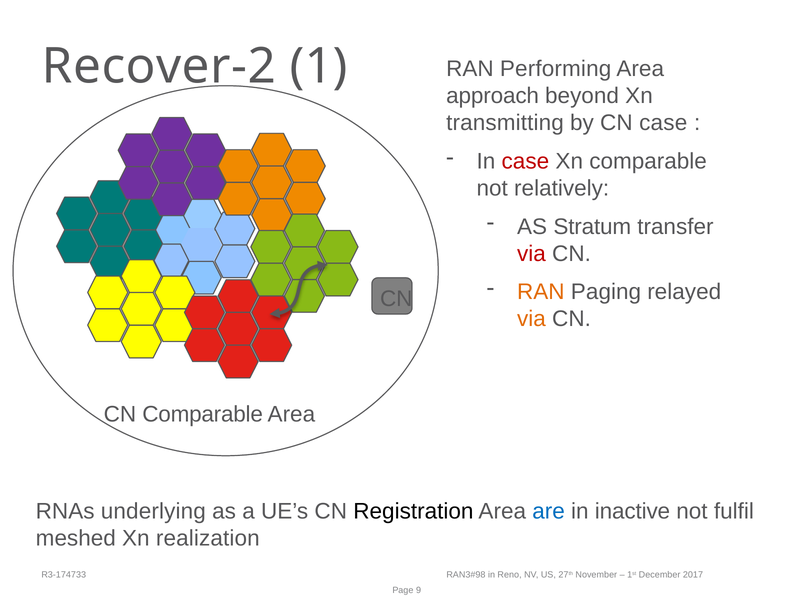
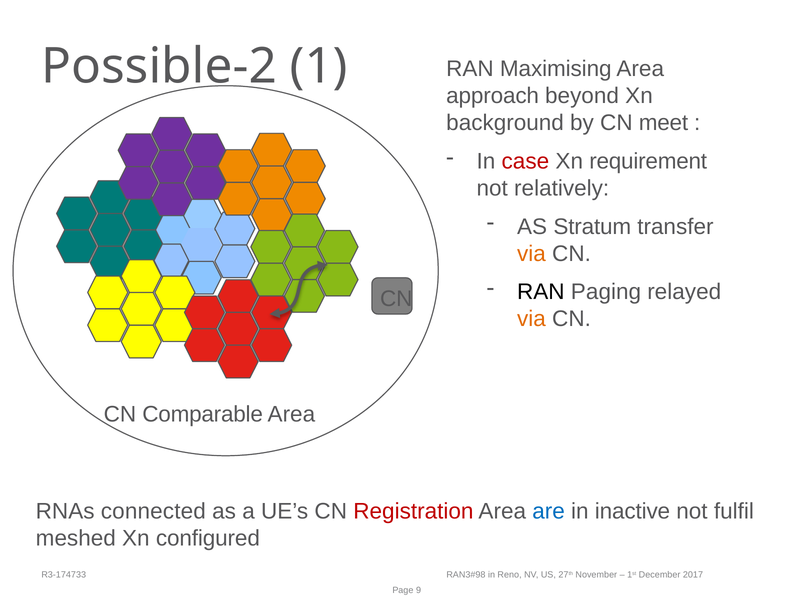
Recover-2: Recover-2 -> Possible-2 (159, 66)
Performing: Performing -> Maximising (556, 69)
transmitting: transmitting -> background (505, 123)
CN case: case -> meet (663, 123)
Xn comparable: comparable -> requirement (648, 161)
via colour: red -> orange (531, 253)
RAN colour: orange -> black (541, 292)
underlying: underlying -> connected (153, 511)
Registration colour: black -> red (413, 511)
realization: realization -> configured (208, 538)
